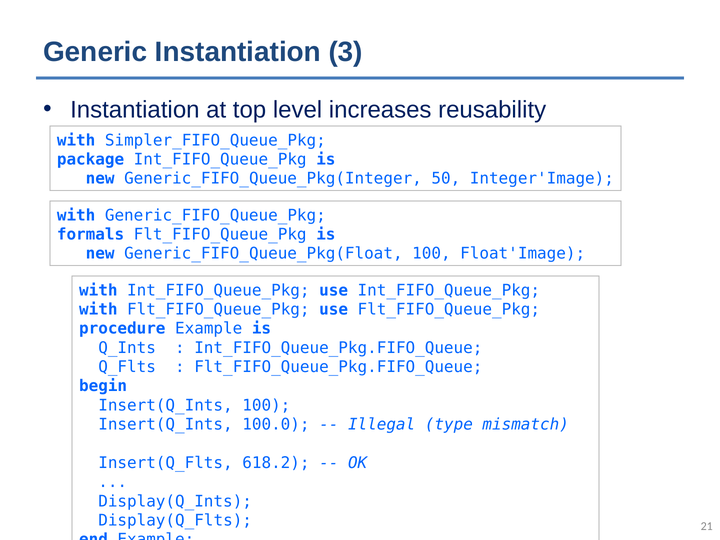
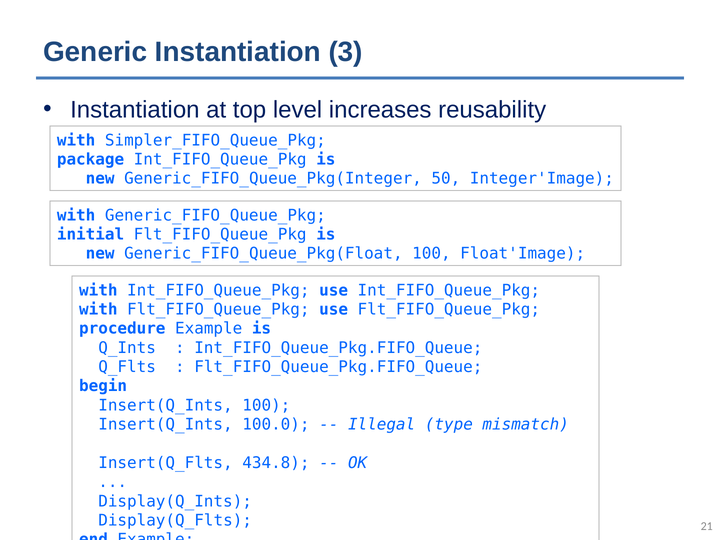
formals: formals -> initial (91, 234)
618.2: 618.2 -> 434.8 (276, 463)
